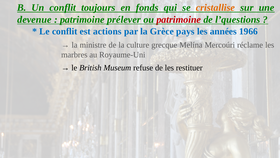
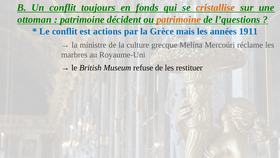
devenue: devenue -> ottoman (34, 20)
prélever: prélever -> décident (124, 20)
patrimoine colour: red -> orange (179, 20)
pays: pays -> mais (185, 31)
1966: 1966 -> 1911 (248, 31)
